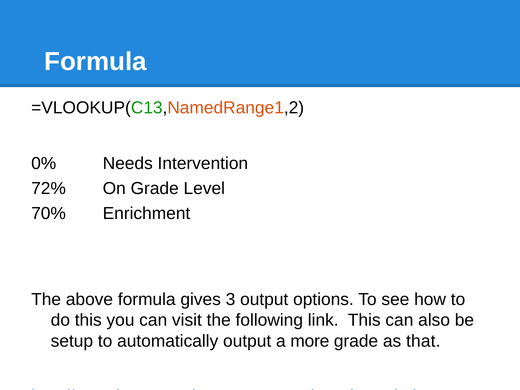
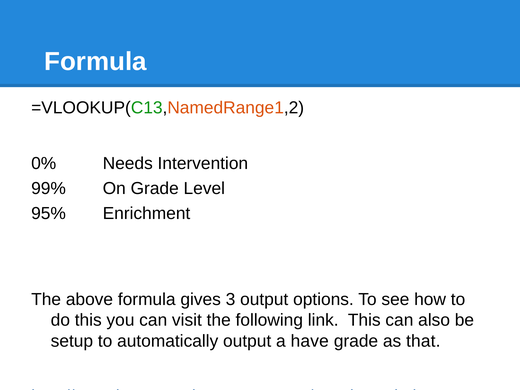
72%: 72% -> 99% (49, 188)
70%: 70% -> 95% (49, 214)
more: more -> have (310, 341)
